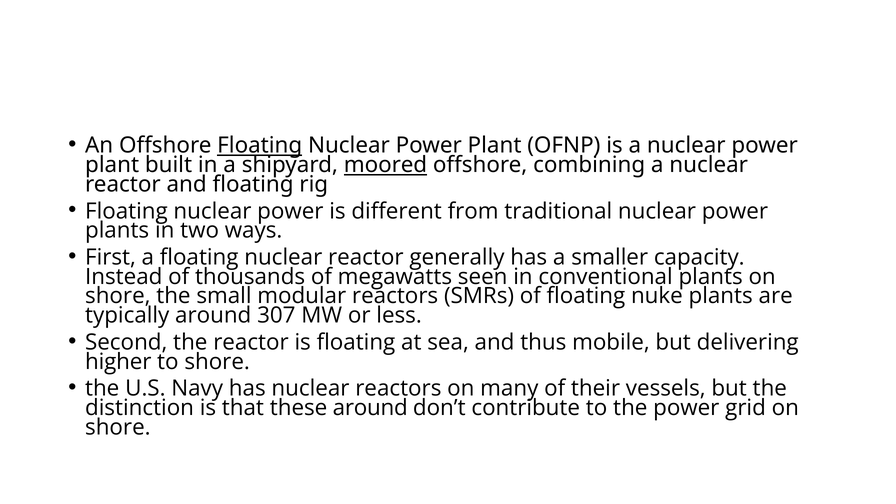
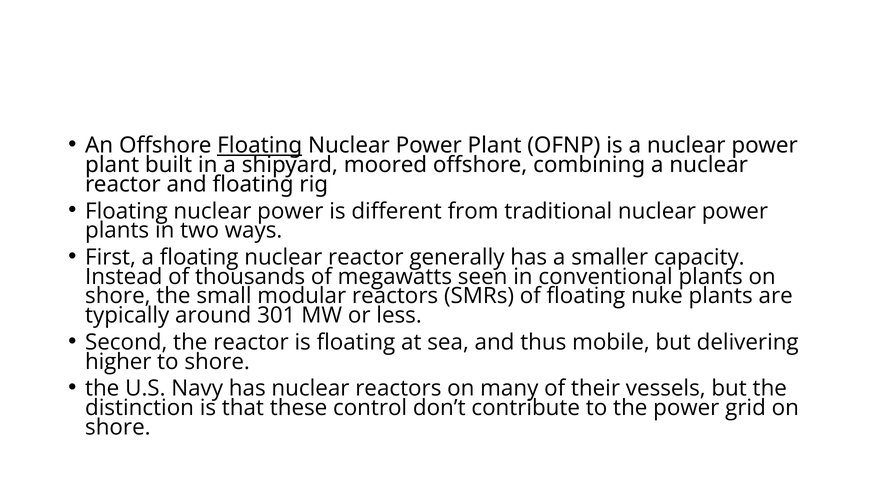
moored underline: present -> none (385, 165)
307: 307 -> 301 (276, 315)
these around: around -> control (370, 408)
